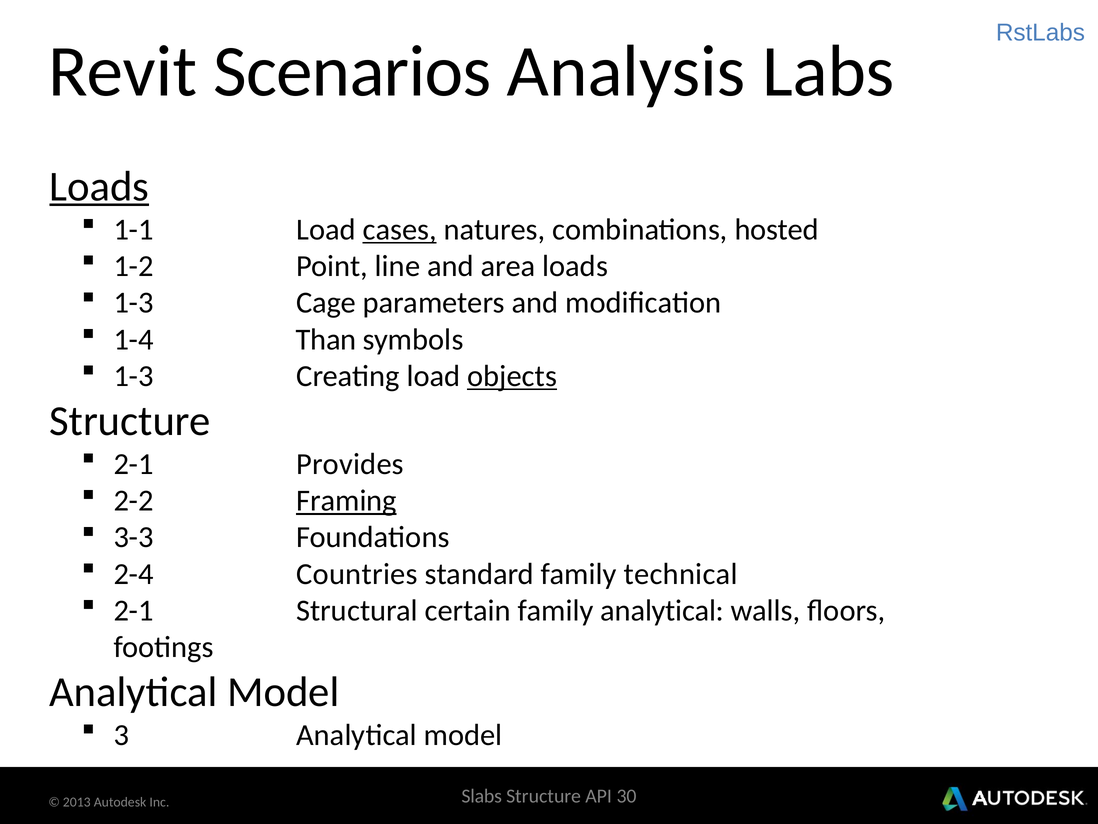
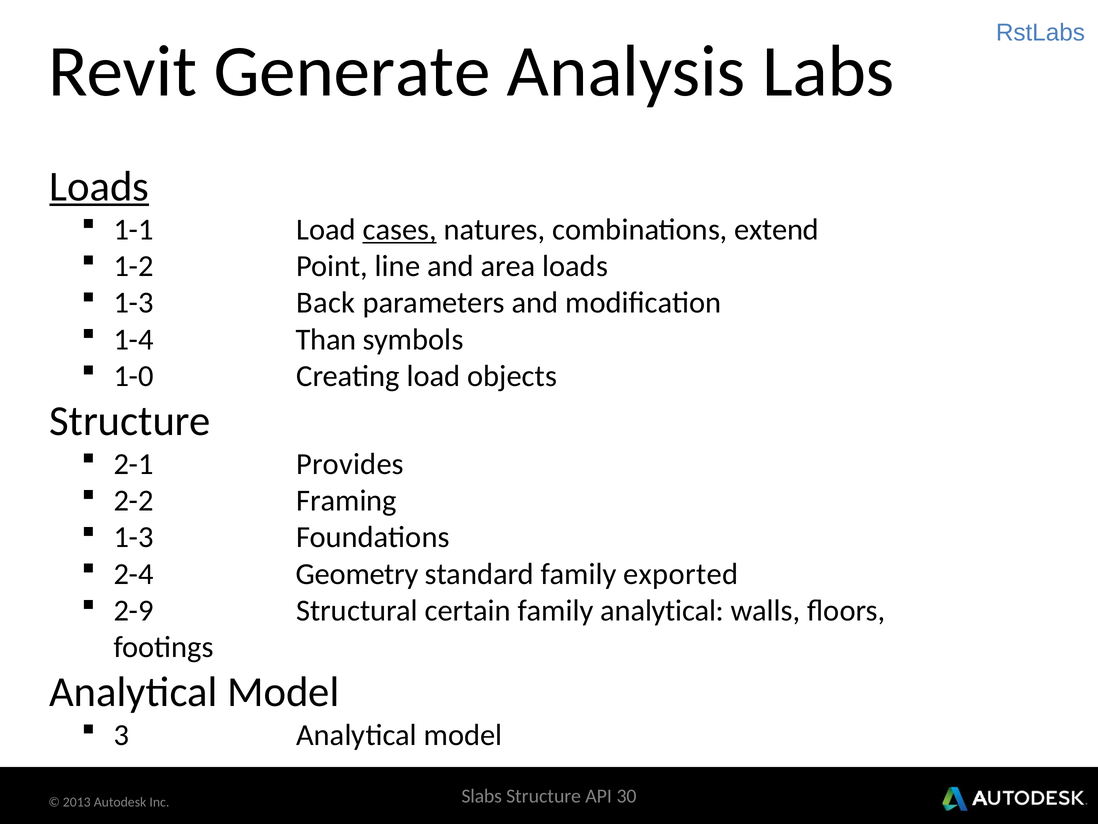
Scenarios: Scenarios -> Generate (352, 72)
hosted: hosted -> extend (777, 229)
Cage: Cage -> Back (326, 303)
1-3: 1-3 -> 1-0 (134, 376)
objects underline: present -> none (512, 376)
Framing underline: present -> none (346, 500)
3-3: 3-3 -> 1-3 (134, 537)
Countries: Countries -> Geometry (357, 574)
technical: technical -> exported (681, 574)
2-1: 2-1 -> 2-9 (134, 610)
